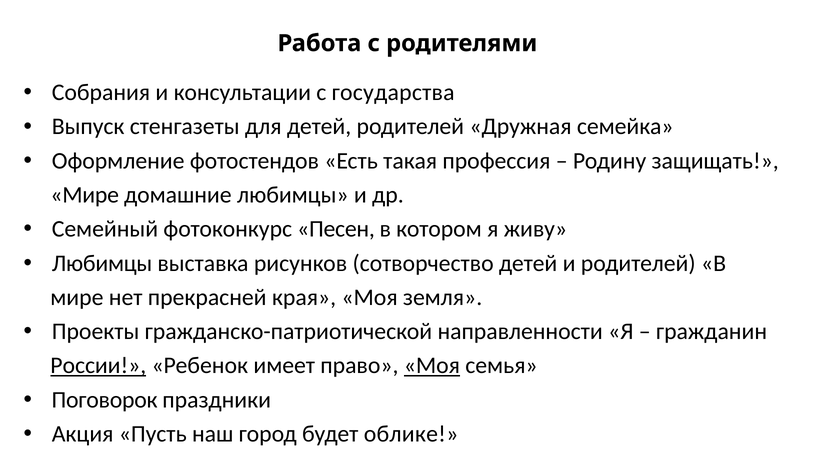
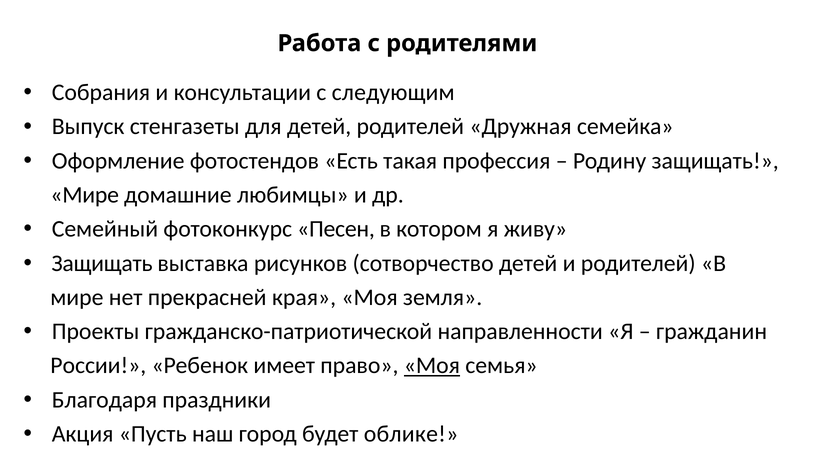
государства: государства -> следующим (393, 93)
Любимцы: Любимцы -> Защищать (102, 263)
России underline: present -> none (98, 366)
Поговорок: Поговорок -> Благодаря (104, 400)
